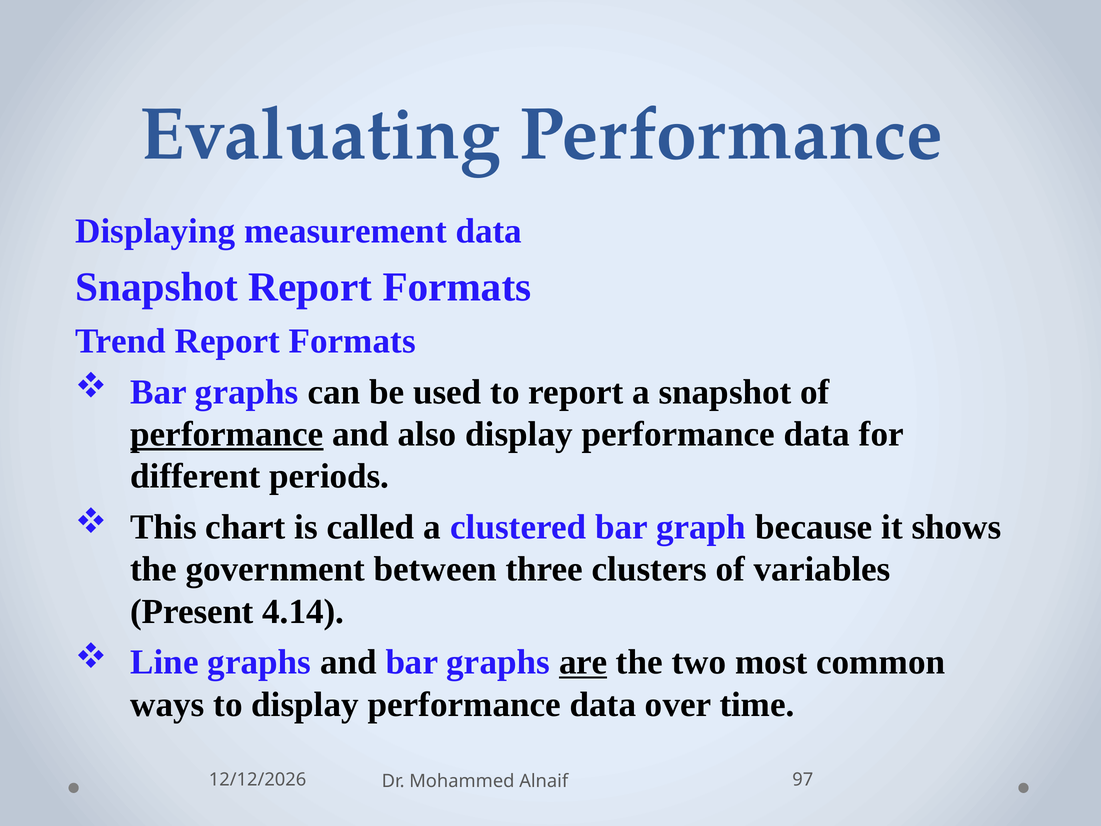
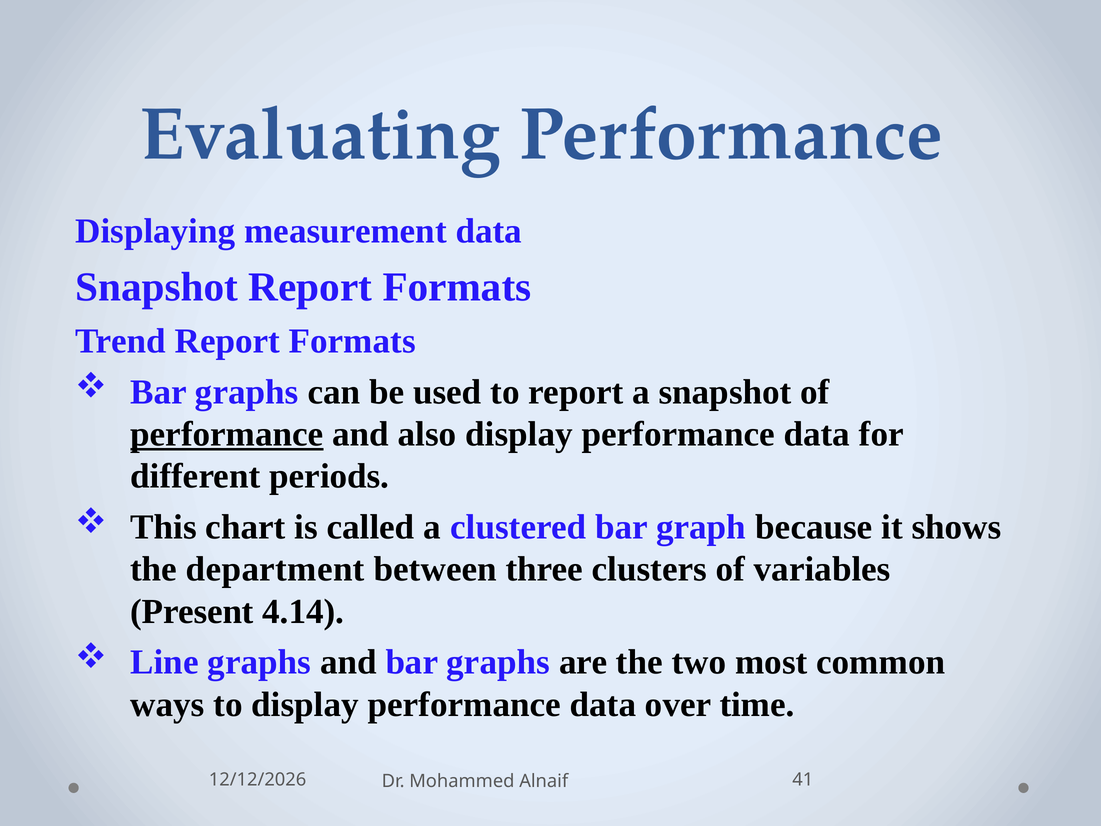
government: government -> department (275, 569)
are underline: present -> none (583, 662)
97: 97 -> 41 (803, 780)
